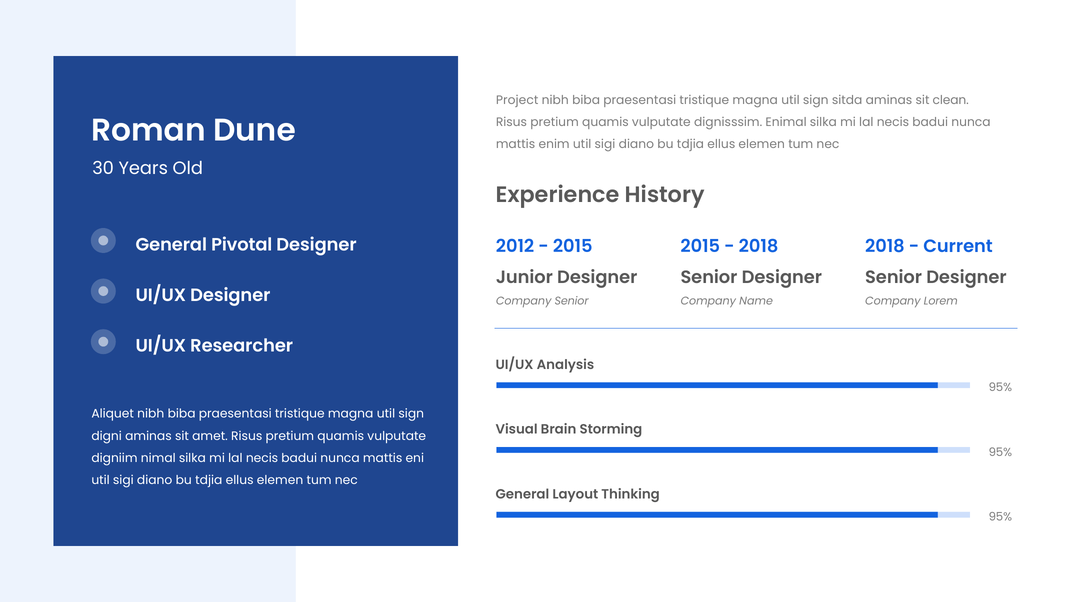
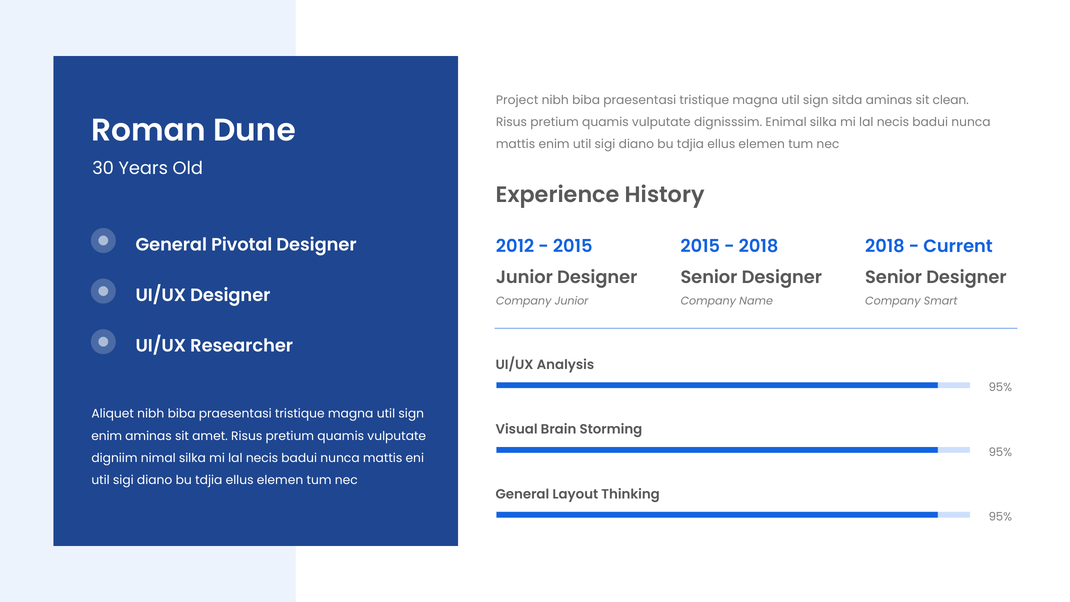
Company Senior: Senior -> Junior (572, 301)
Lorem: Lorem -> Smart (941, 301)
digni: digni -> enim (107, 436)
